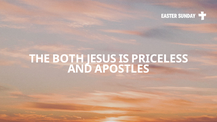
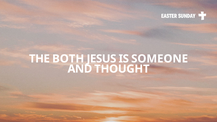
PRICELESS: PRICELESS -> SOMEONE (160, 59)
APOSTLES: APOSTLES -> THOUGHT (122, 69)
